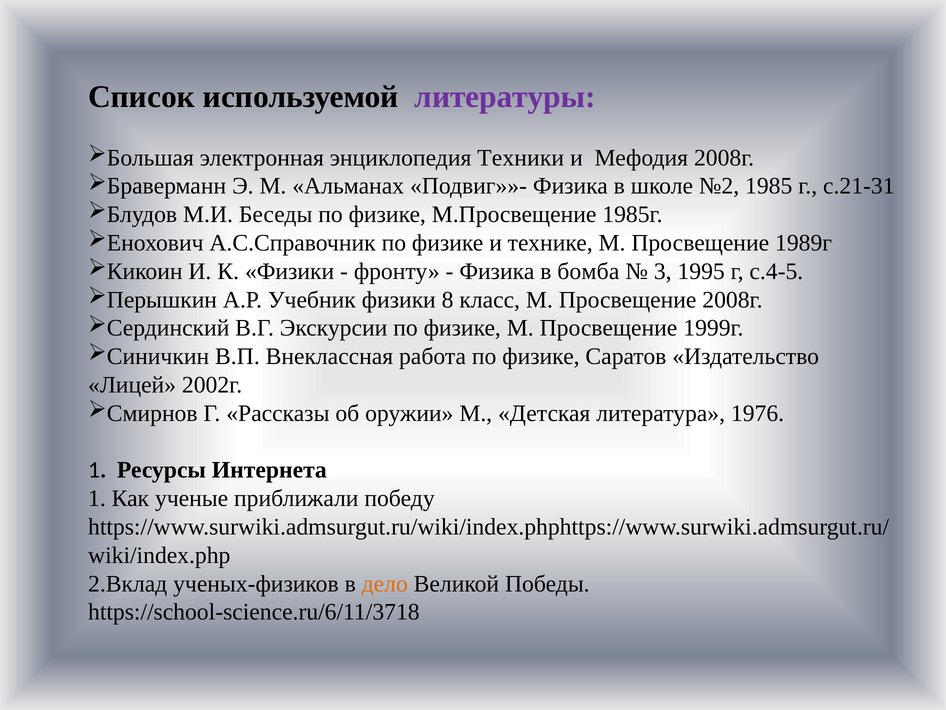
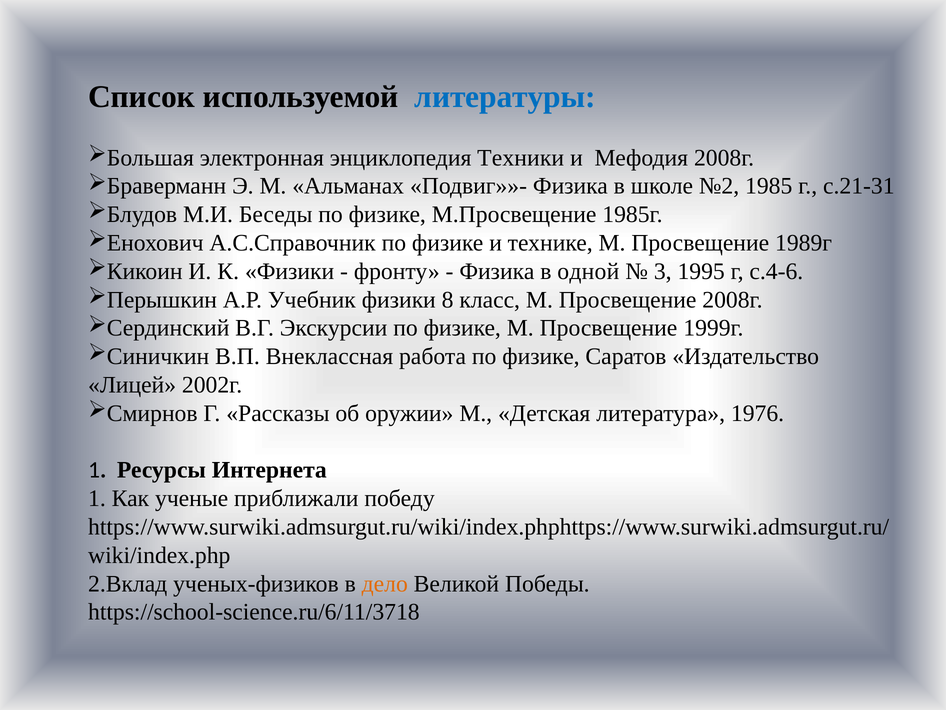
литературы colour: purple -> blue (505, 97)
бомба: бомба -> одной (588, 271)
с.4-5: с.4-5 -> с.4-6 (776, 271)
